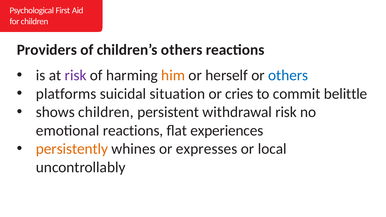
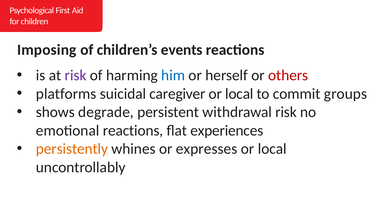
Providers: Providers -> Imposing (47, 50)
children’s others: others -> events (182, 50)
him colour: orange -> blue (173, 75)
others colour: blue -> red (288, 75)
situation: situation -> caregiver (177, 94)
cries: cries -> local (239, 94)
belittle: belittle -> groups (346, 94)
shows children: children -> degrade (106, 112)
